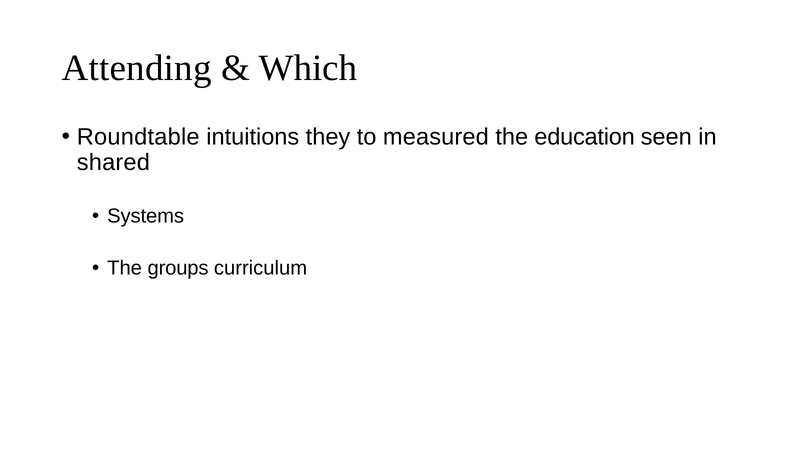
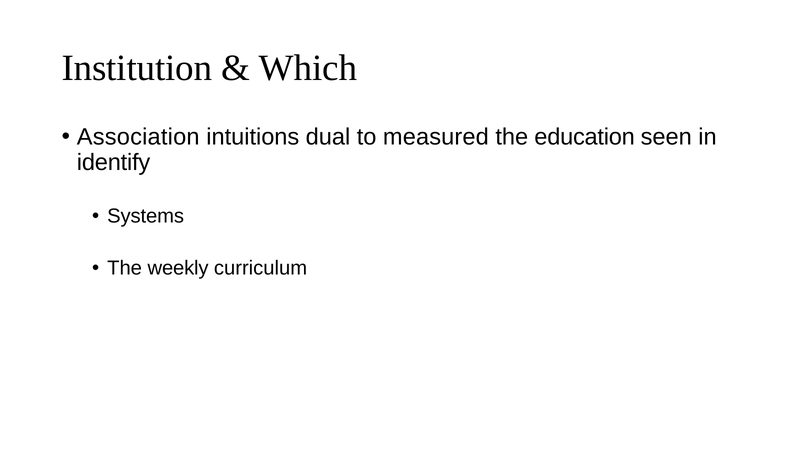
Attending: Attending -> Institution (137, 68)
Roundtable: Roundtable -> Association (138, 137)
they: they -> dual (328, 137)
shared: shared -> identify (114, 162)
groups: groups -> weekly (178, 268)
